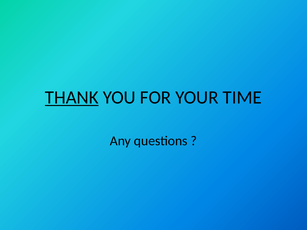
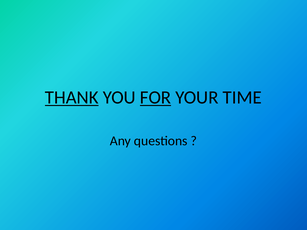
FOR underline: none -> present (156, 98)
